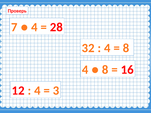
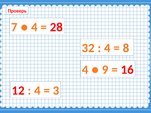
8: 8 -> 9 (105, 70)
